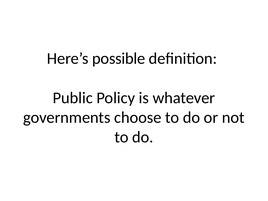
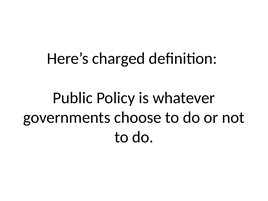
possible: possible -> charged (119, 59)
